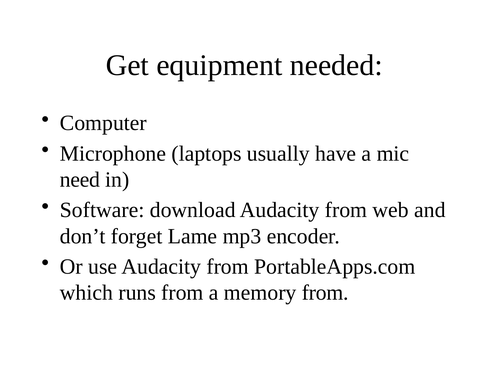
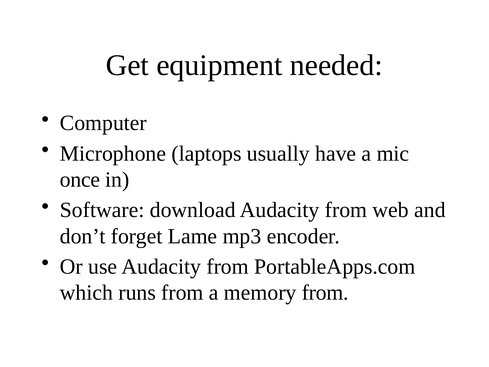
need: need -> once (80, 179)
